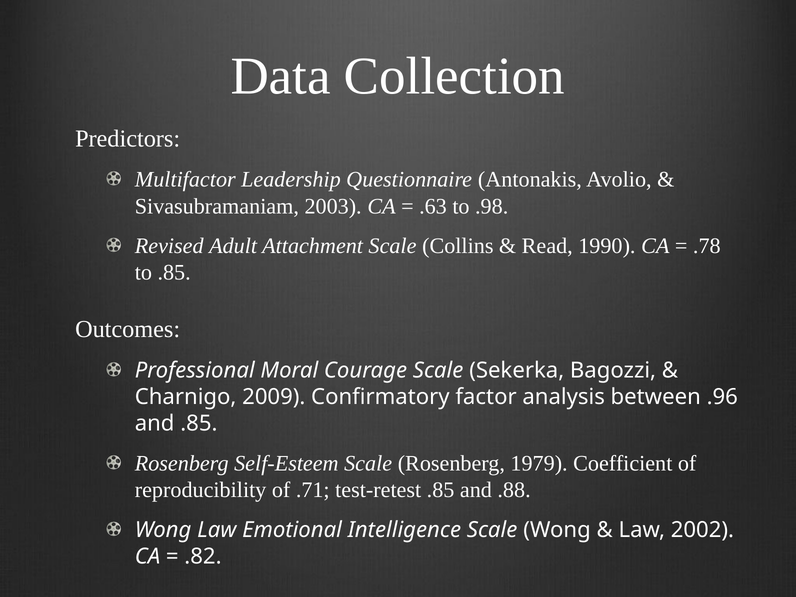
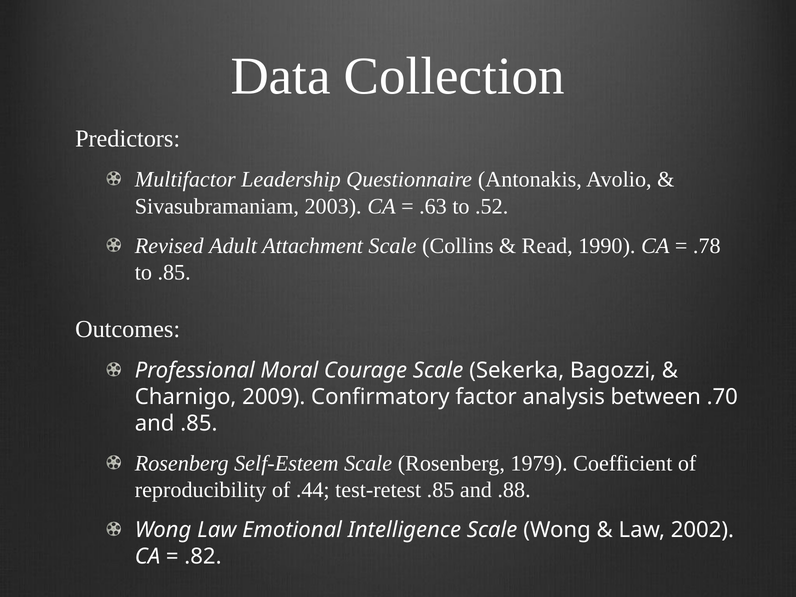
.98: .98 -> .52 (492, 206)
.96: .96 -> .70 (722, 397)
.71: .71 -> .44 (313, 490)
